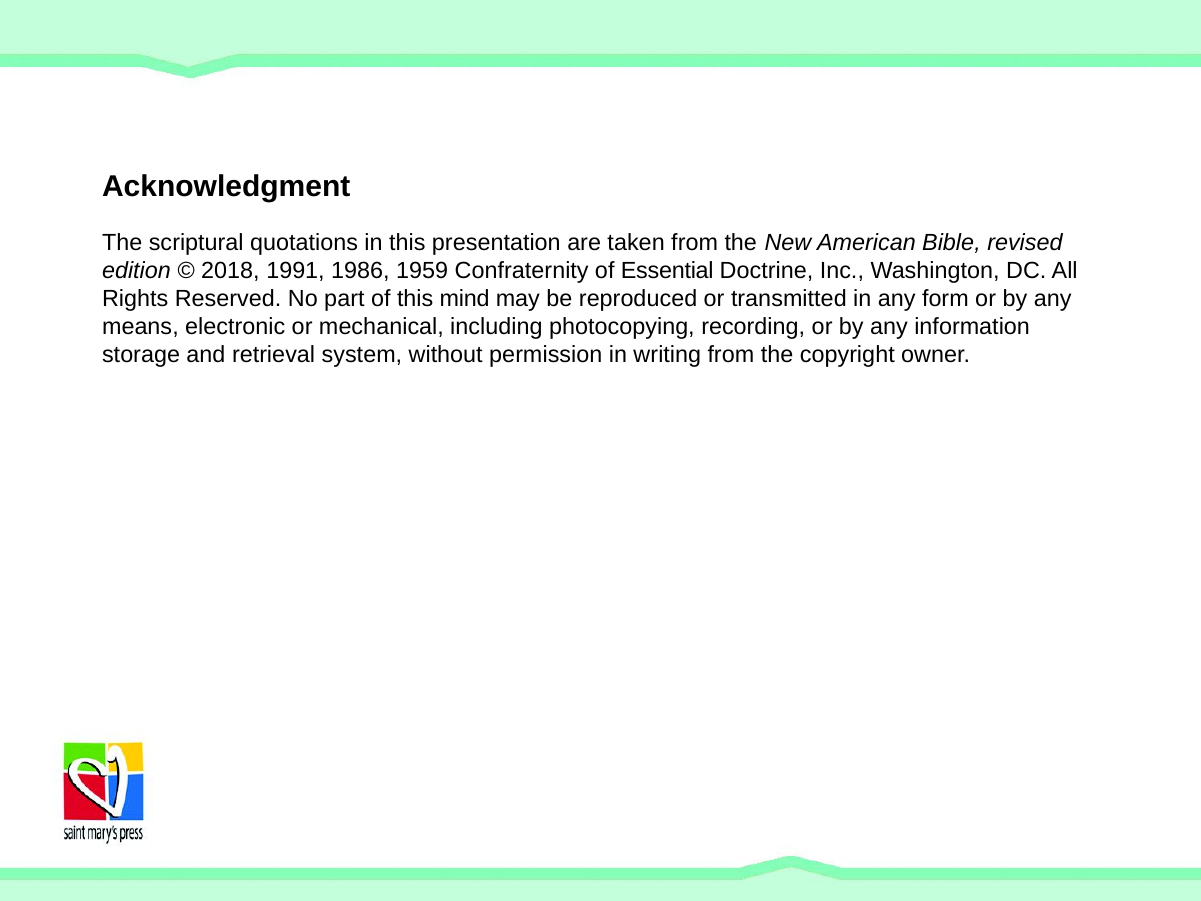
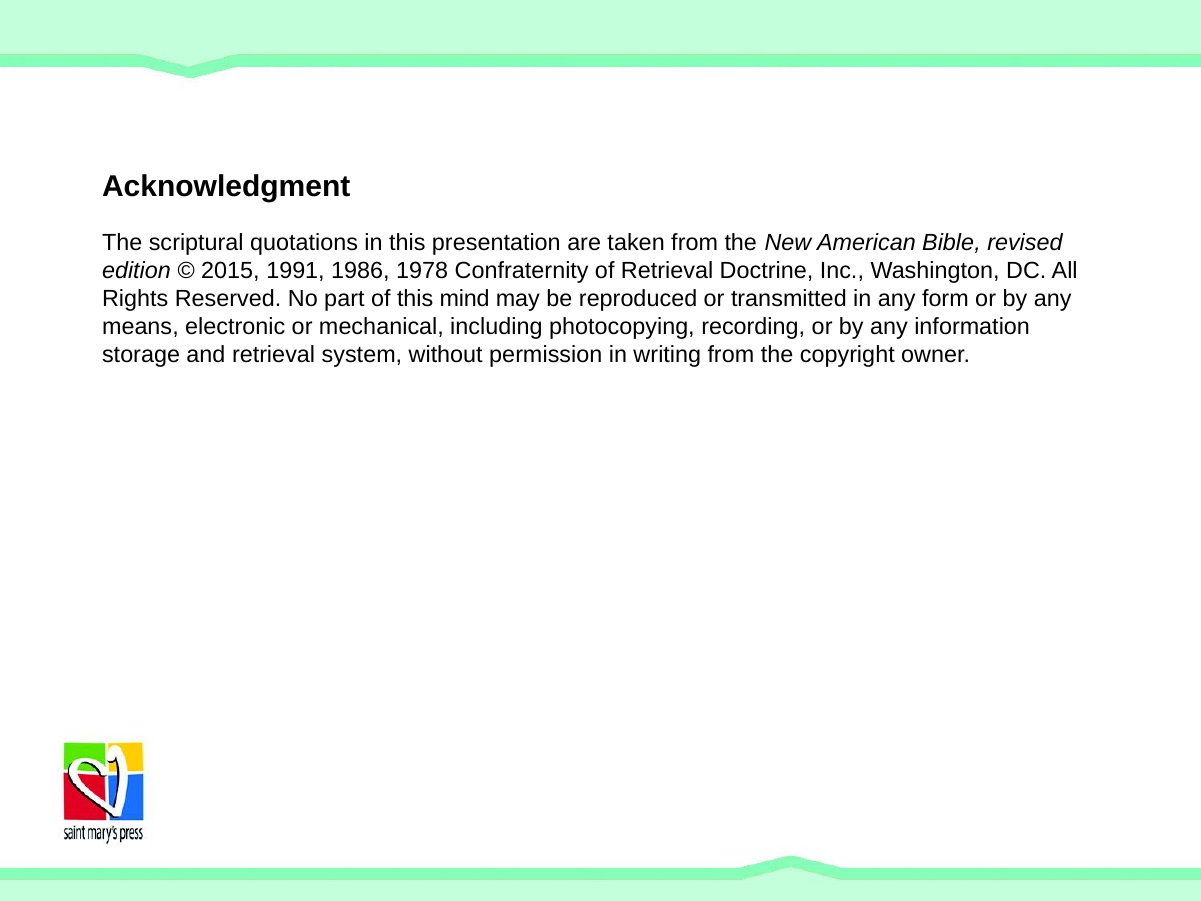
2018: 2018 -> 2015 (230, 271)
1959: 1959 -> 1978 (422, 271)
of Essential: Essential -> Retrieval (667, 271)
